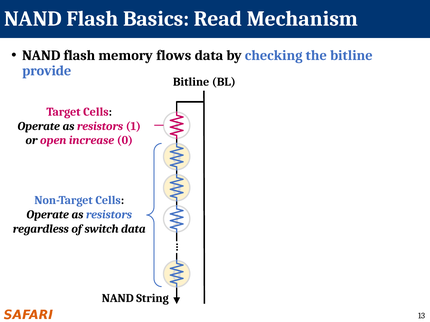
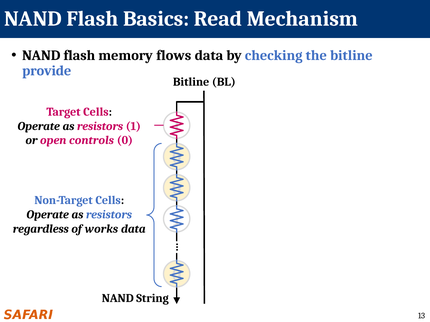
increase: increase -> controls (91, 141)
switch: switch -> works (101, 229)
